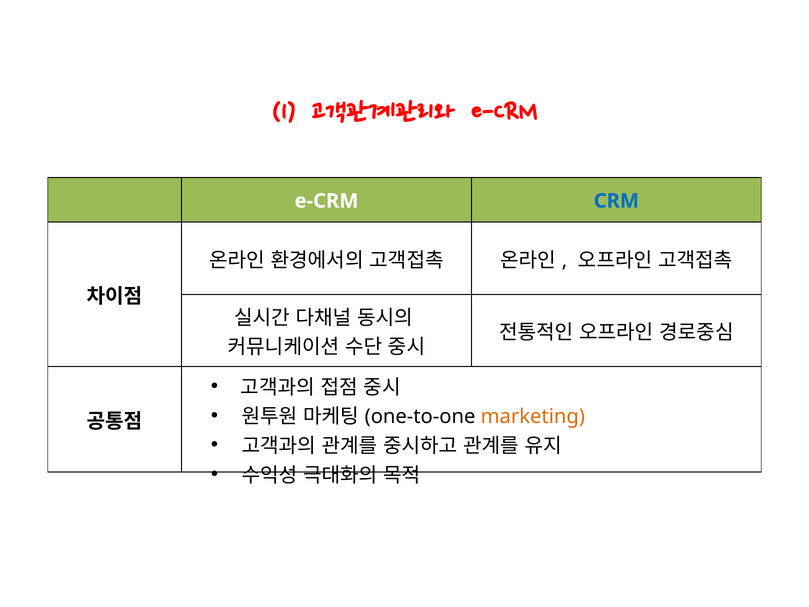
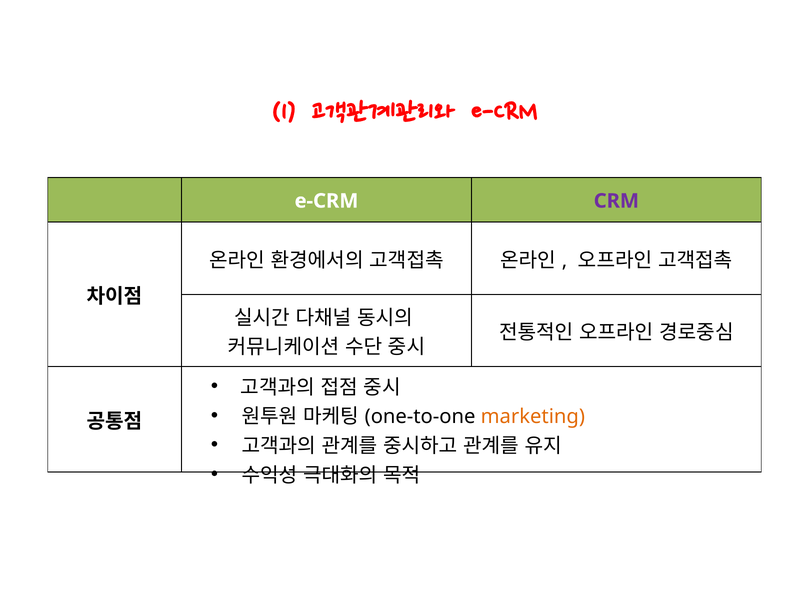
CRM colour: blue -> purple (616, 201)
